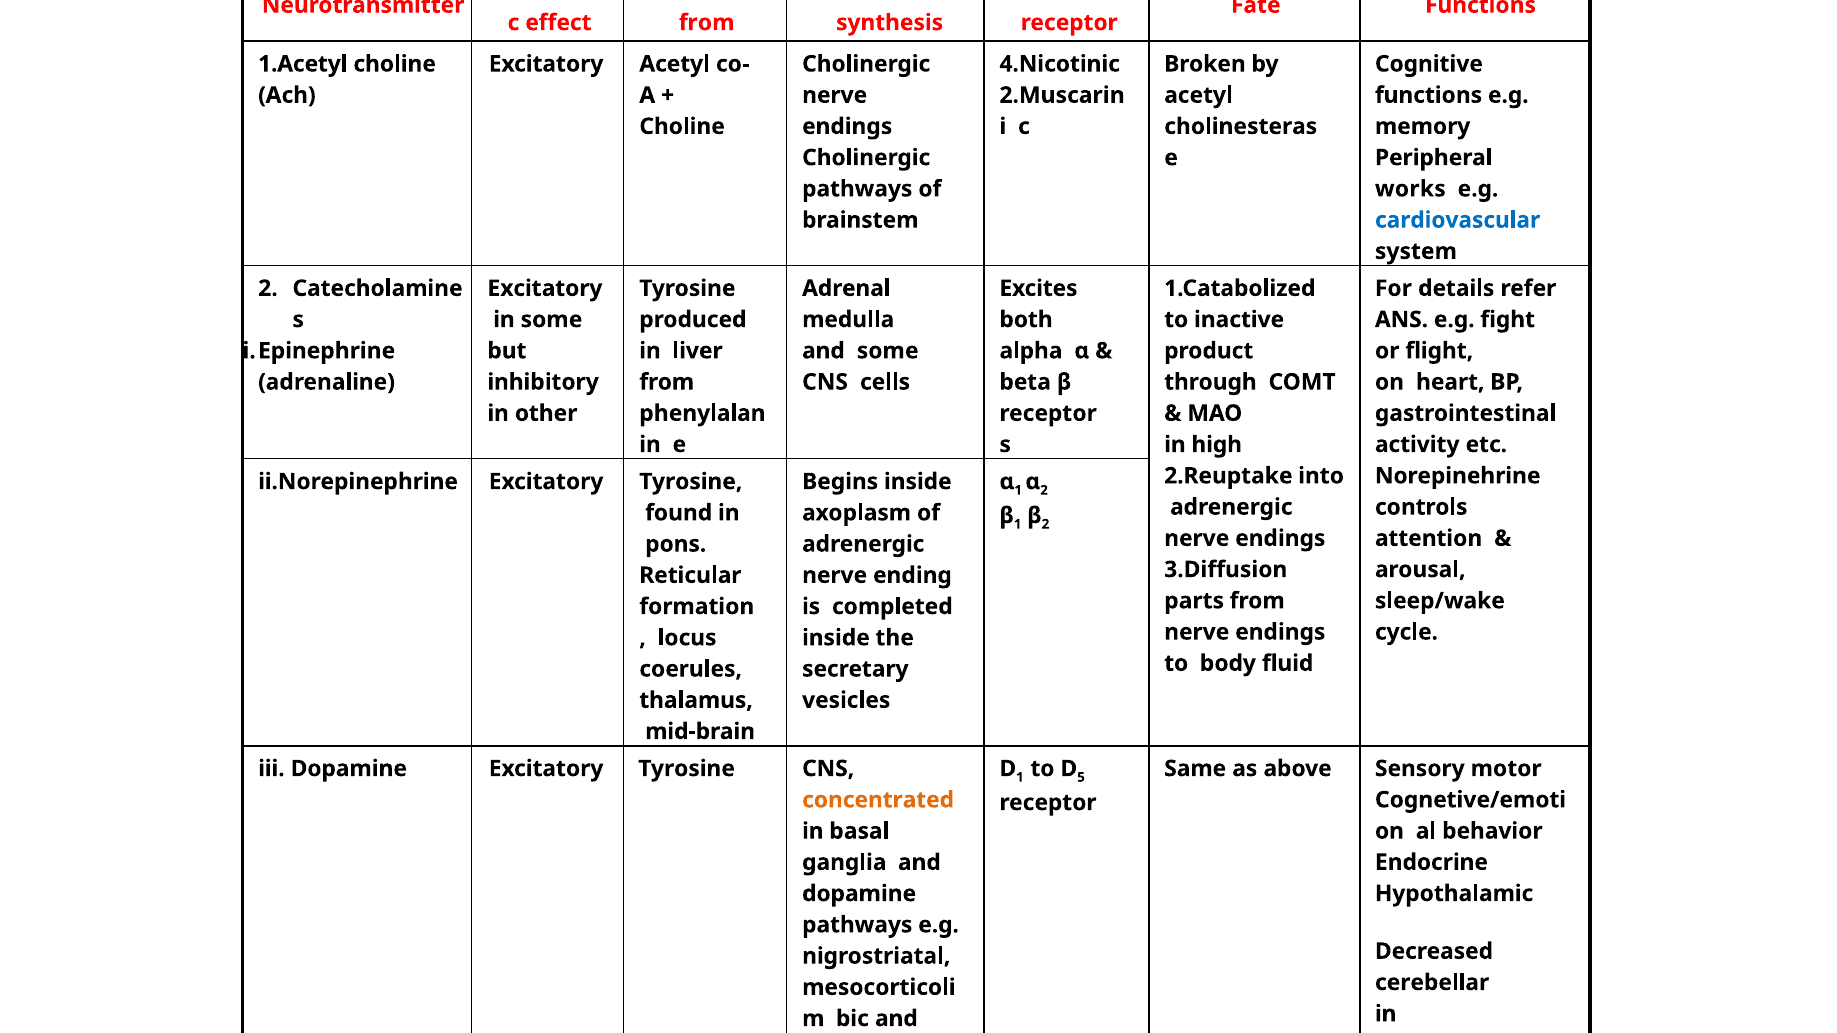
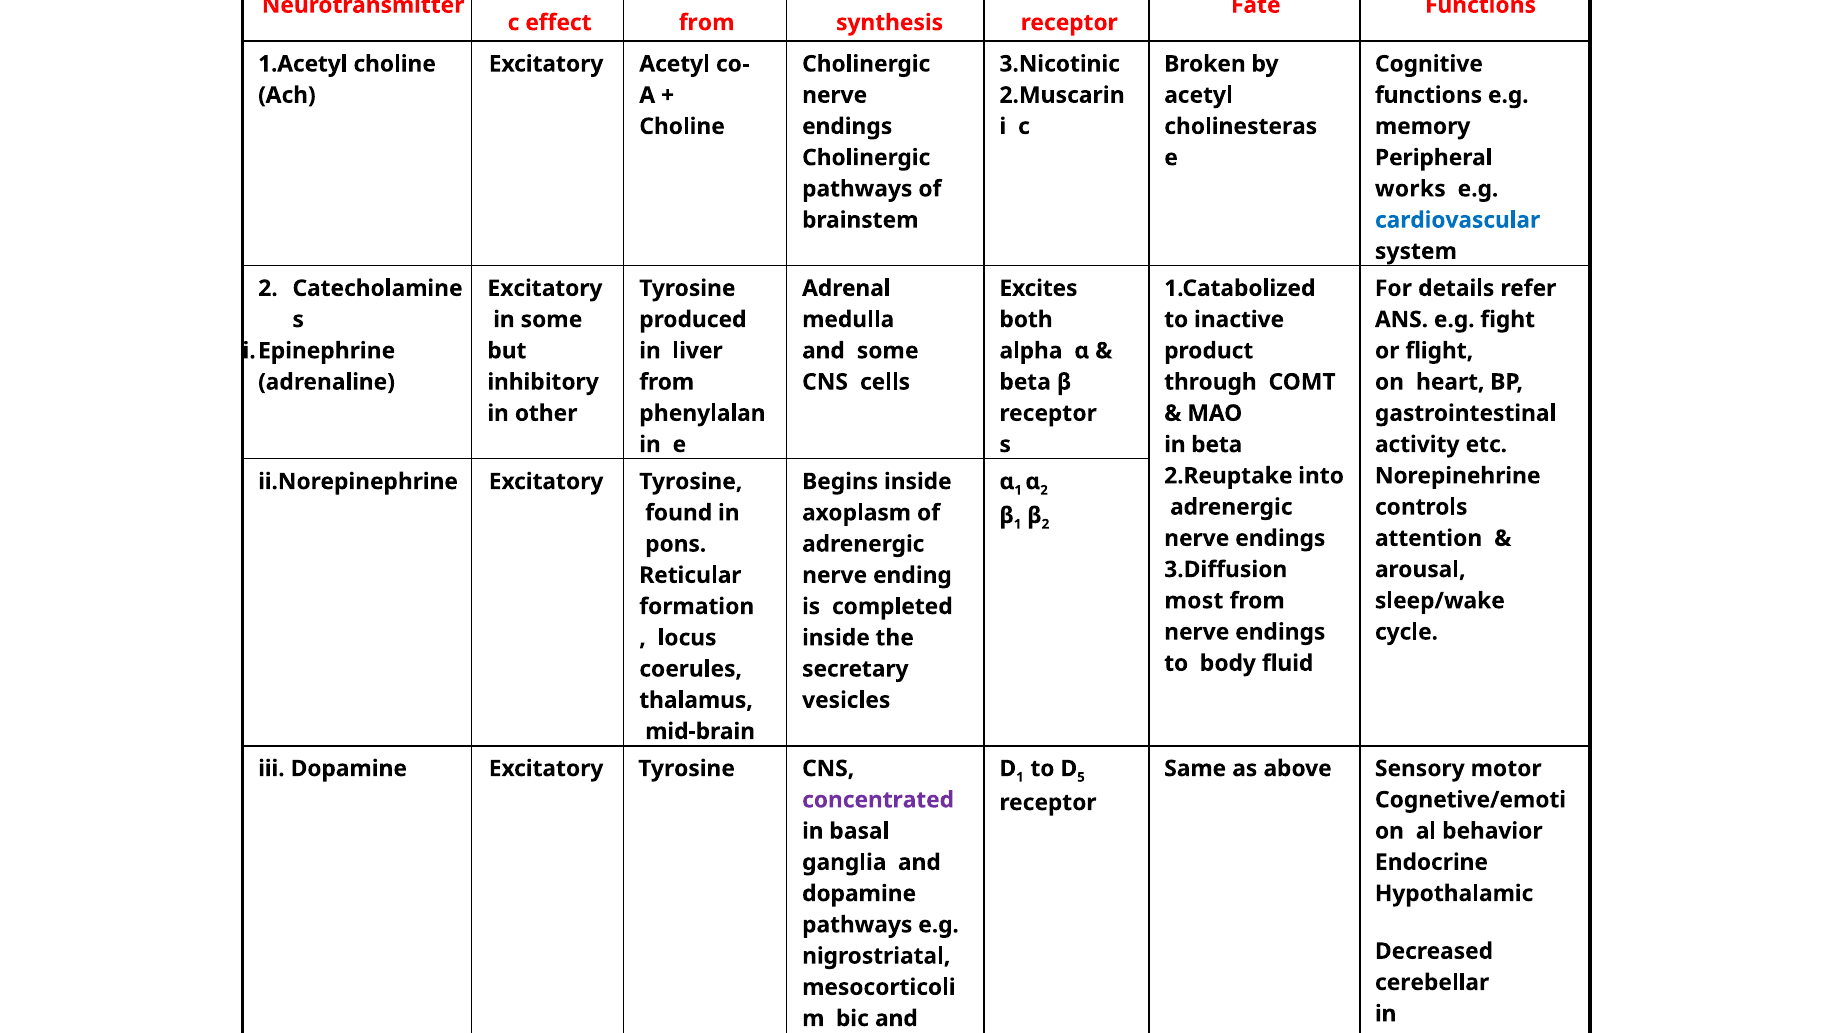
4.Nicotinic: 4.Nicotinic -> 3.Nicotinic (1060, 64)
in high: high -> beta (1217, 445)
parts: parts -> most (1194, 601)
concentrated colour: orange -> purple (878, 800)
